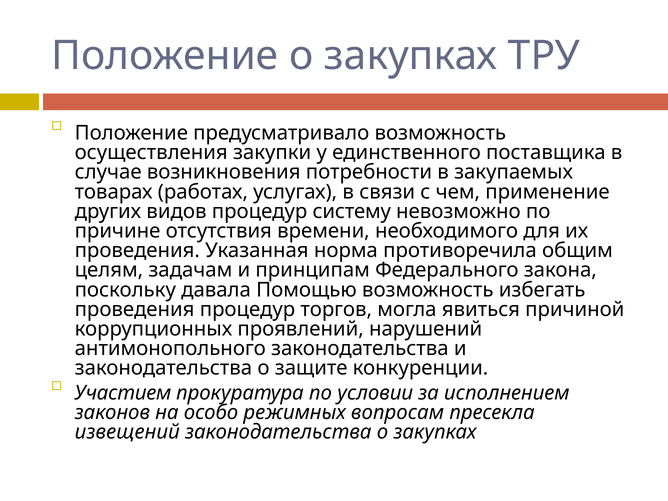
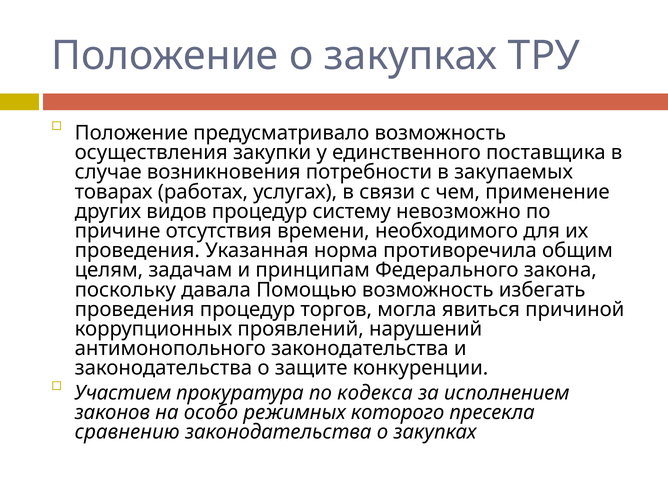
условии: условии -> кодекса (375, 393)
вопросам: вопросам -> которого (398, 413)
извещений: извещений -> сравнению (127, 432)
